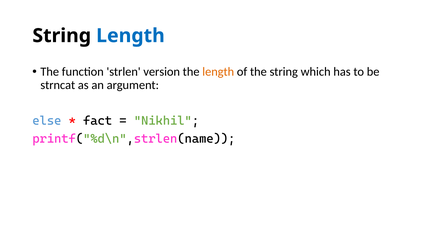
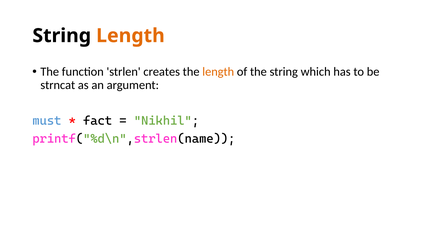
Length colour: blue -> orange (130, 36)
version: version -> creates (162, 72)
else: else -> must (47, 121)
